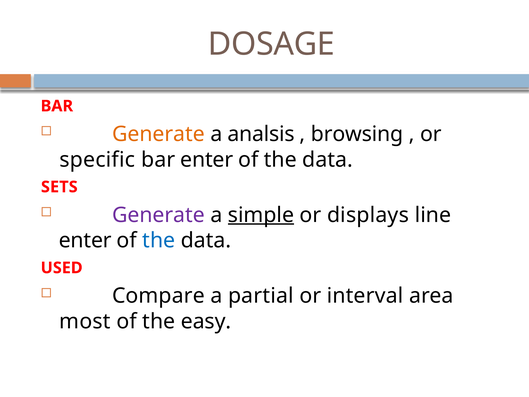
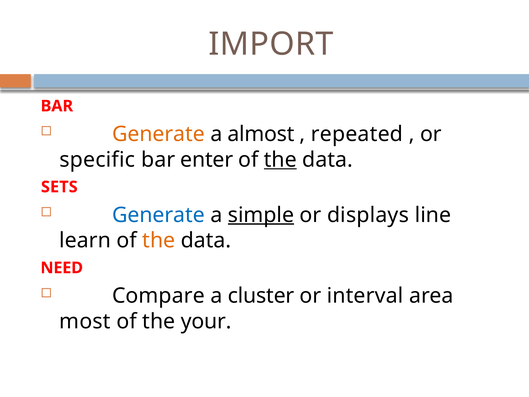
DOSAGE: DOSAGE -> IMPORT (271, 44)
analsis: analsis -> almost (261, 134)
browsing: browsing -> repeated (357, 134)
the underline: none -> present (280, 160)
Generate colour: purple -> blue (158, 215)
enter: enter -> learn (85, 240)
the colour: blue -> orange (159, 240)
USED: USED -> NEED (62, 268)
partial: partial -> cluster (261, 296)
easy: easy -> your (206, 321)
